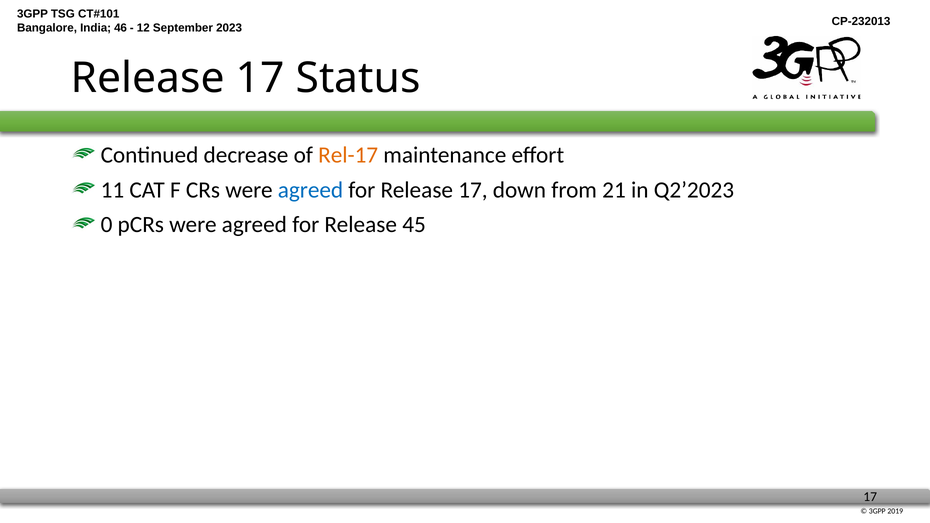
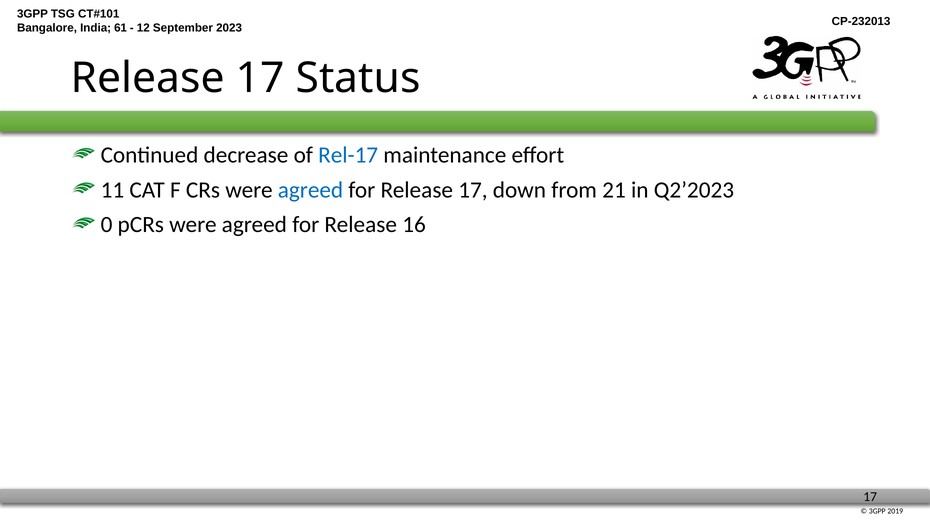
46: 46 -> 61 (121, 28)
Rel-17 colour: orange -> blue (348, 155)
45: 45 -> 16 (414, 225)
